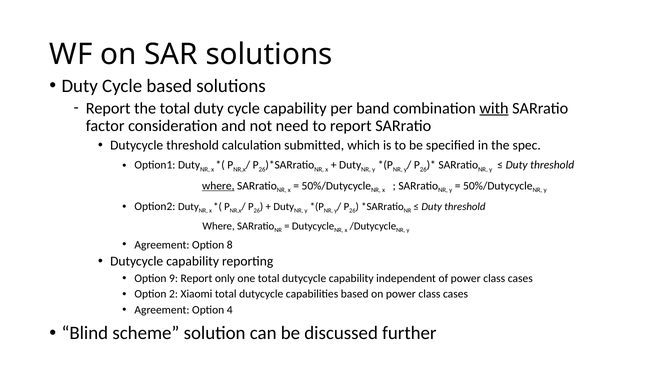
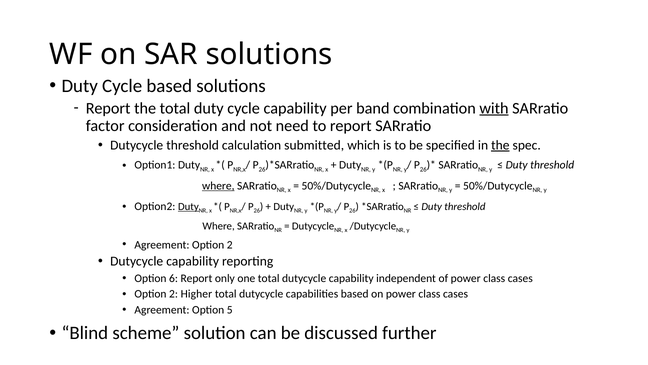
the underline: none -> present (500, 145)
Duty underline: none -> present (188, 206)
Agreement Option 8: 8 -> 2 (230, 244)
9: 9 -> 6 (174, 278)
Xiaomi: Xiaomi -> Higher (196, 294)
4: 4 -> 5 (230, 310)
